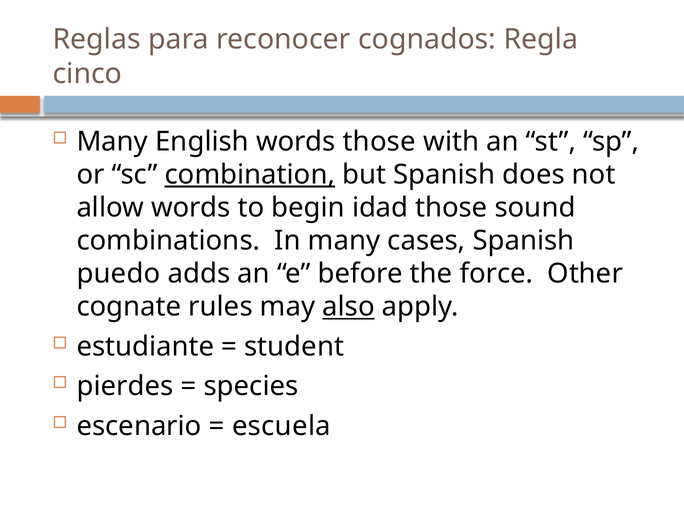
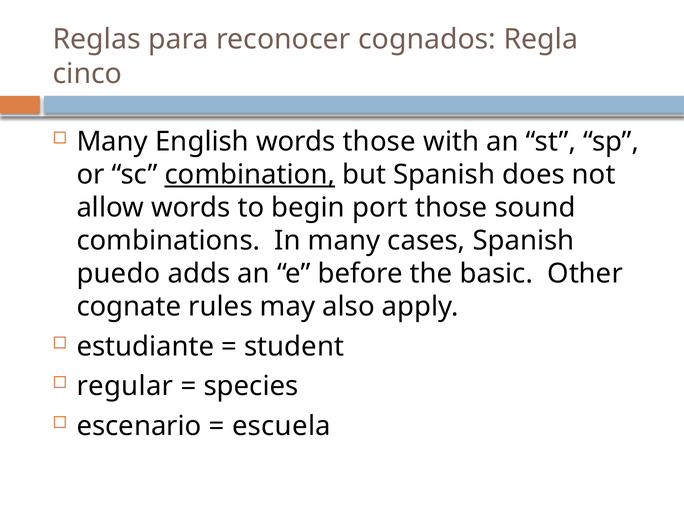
idad: idad -> port (380, 208)
force: force -> basic (496, 274)
also underline: present -> none (349, 307)
pierdes: pierdes -> regular (125, 386)
